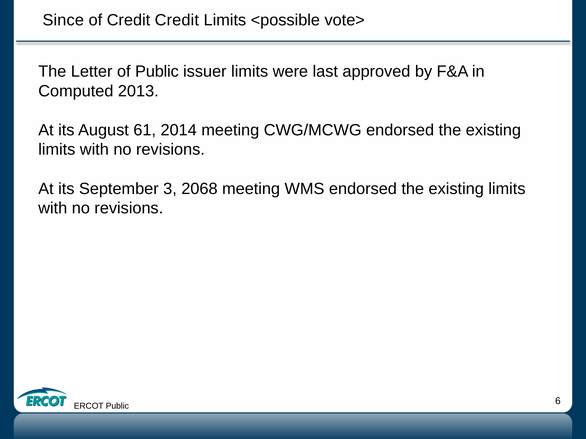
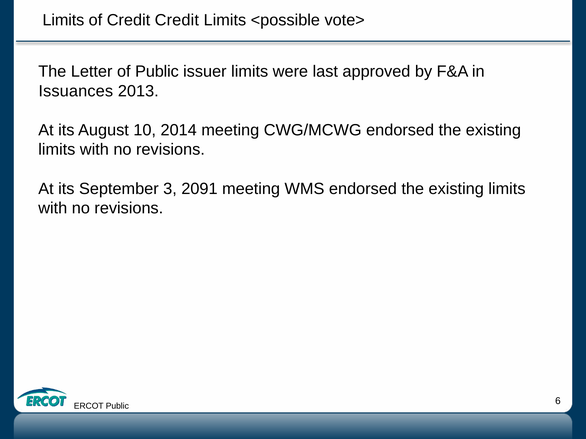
Since: Since -> Limits (63, 20)
Computed: Computed -> Issuances (76, 91)
61: 61 -> 10 (145, 130)
2068: 2068 -> 2091 (199, 189)
